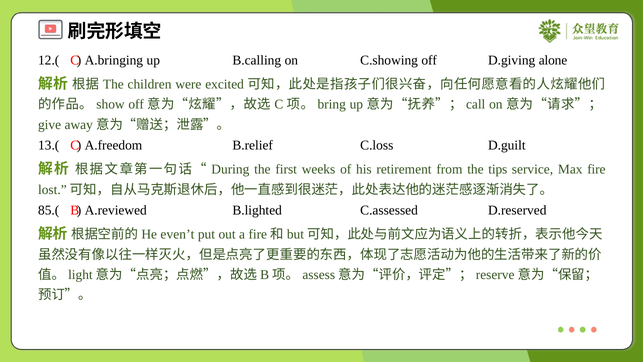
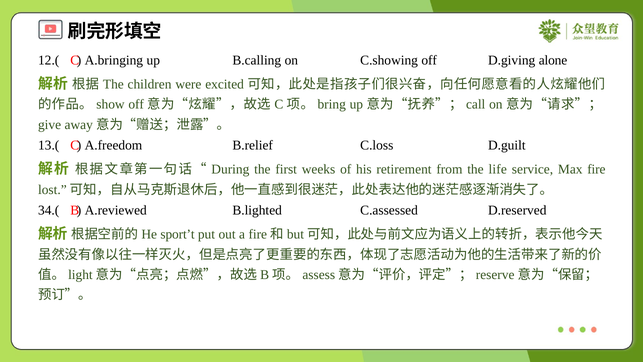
tips: tips -> life (498, 169)
85.(: 85.( -> 34.( (49, 210)
even’t: even’t -> sport’t (178, 234)
